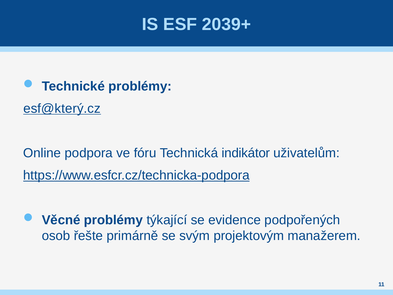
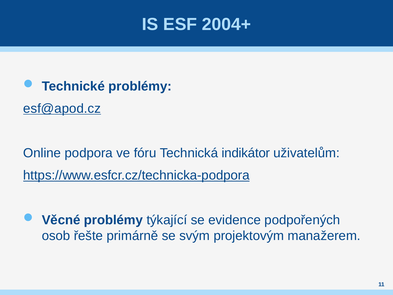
2039+: 2039+ -> 2004+ (226, 24)
esf@který.cz: esf@který.cz -> esf@apod.cz (62, 108)
